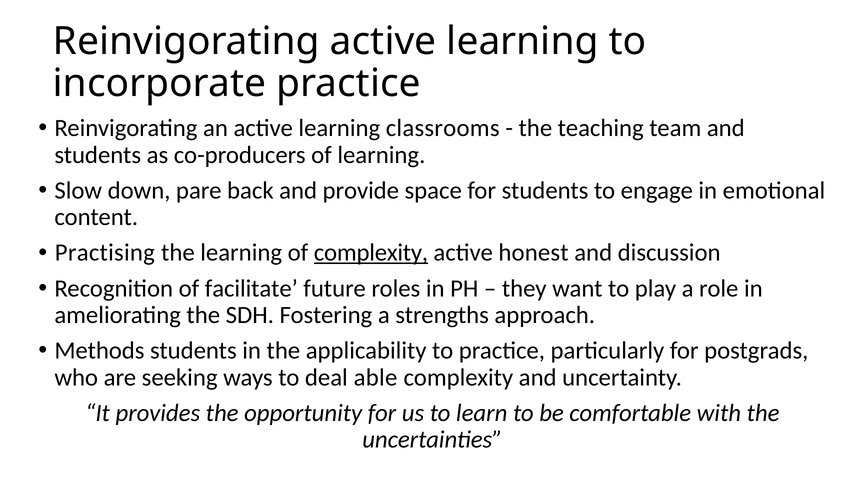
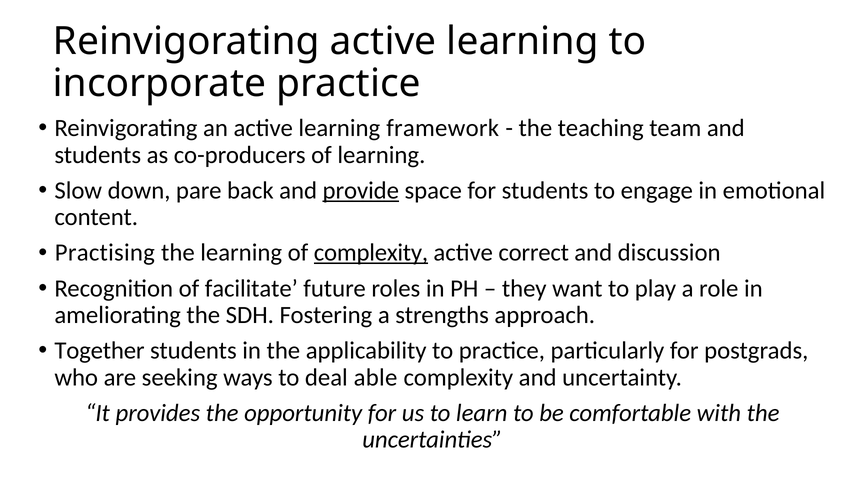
classrooms: classrooms -> framework (443, 128)
provide underline: none -> present (361, 191)
honest: honest -> correct (534, 253)
Methods: Methods -> Together (99, 351)
